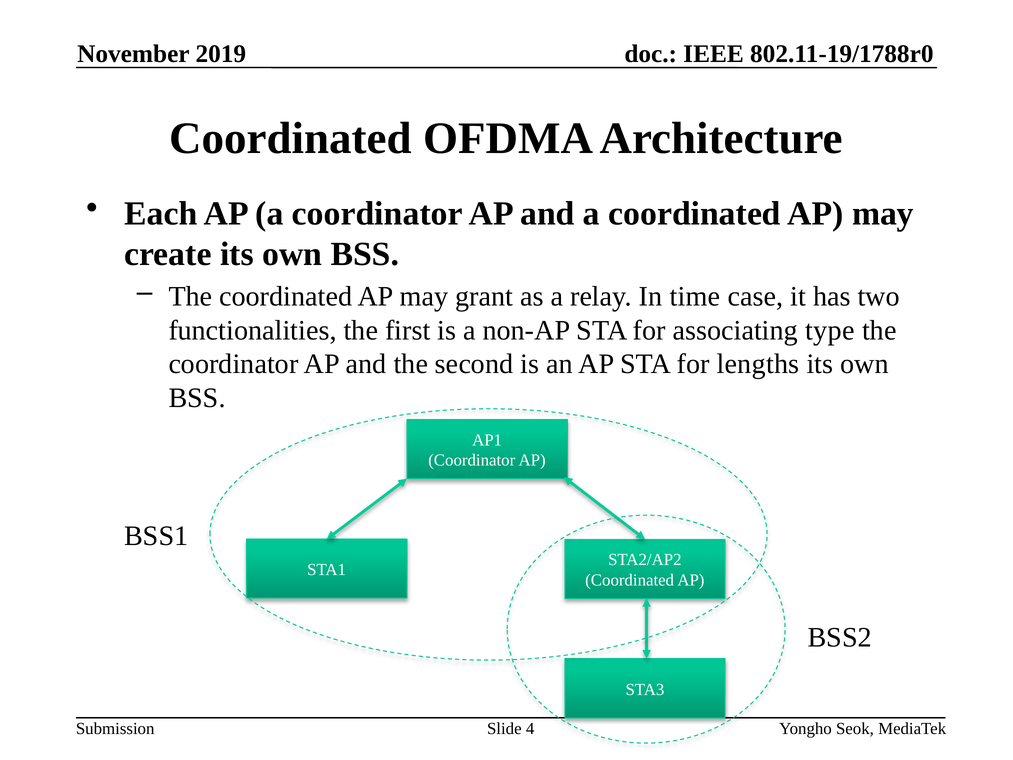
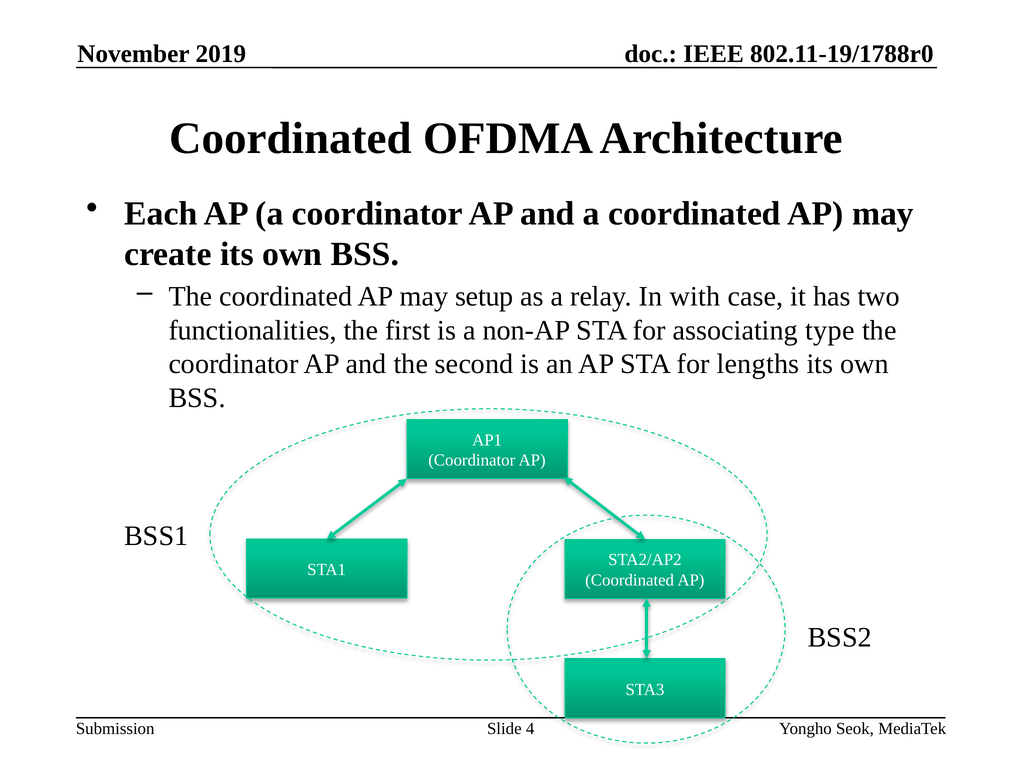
grant: grant -> setup (484, 296)
time: time -> with (695, 296)
